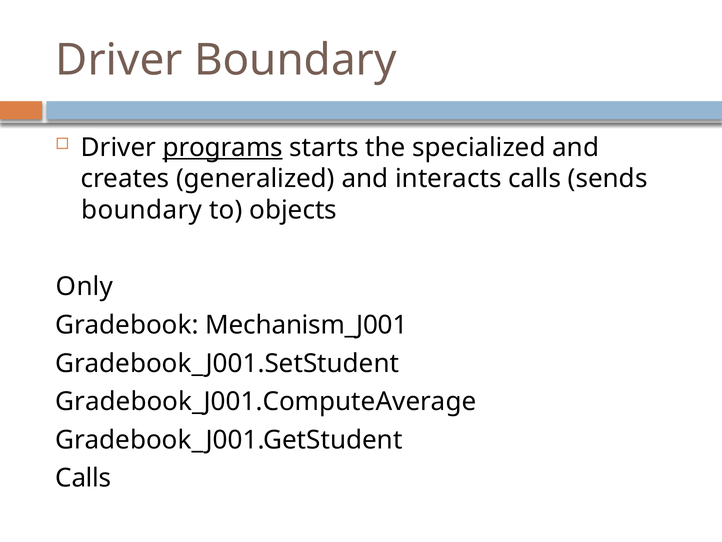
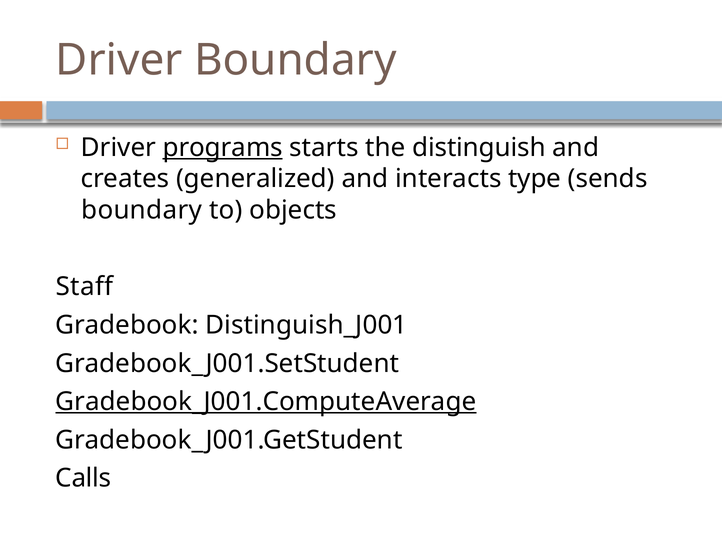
specialized: specialized -> distinguish (479, 147)
interacts calls: calls -> type (535, 179)
Only: Only -> Staff (85, 286)
Mechanism_J001: Mechanism_J001 -> Distinguish_J001 (306, 325)
Gradebook_J001.ComputeAverage underline: none -> present (266, 401)
